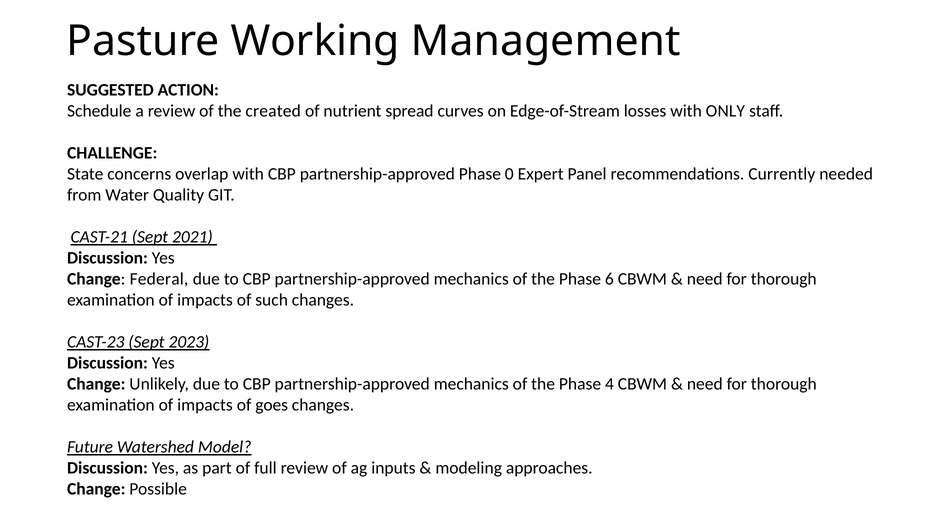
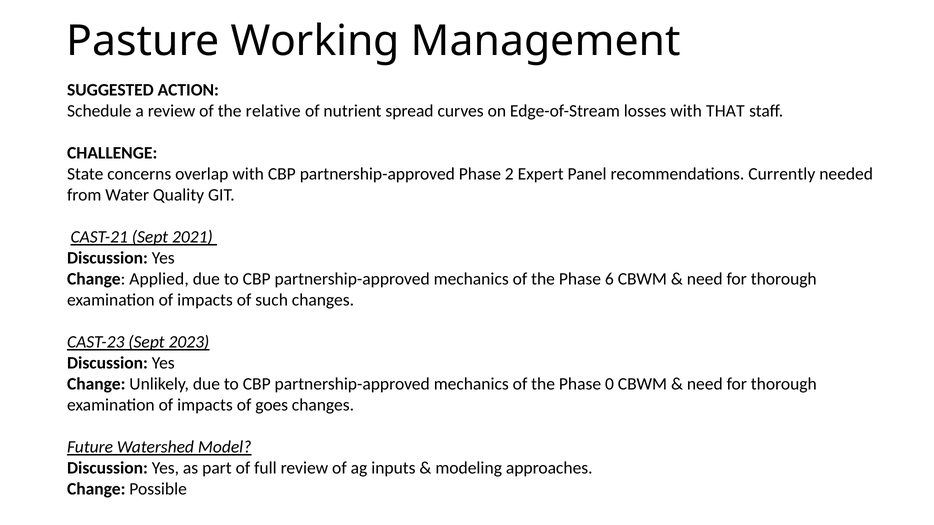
created: created -> relative (273, 111)
ONLY: ONLY -> THAT (725, 111)
0: 0 -> 2 (509, 174)
Federal: Federal -> Applied (159, 279)
4: 4 -> 0 (609, 384)
